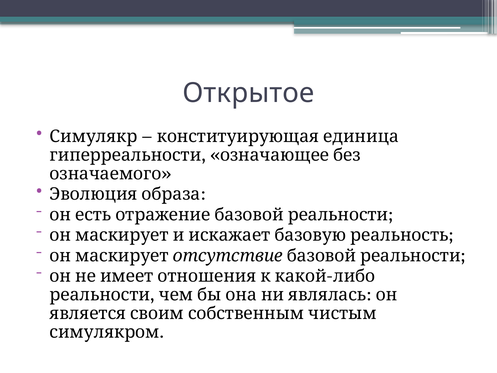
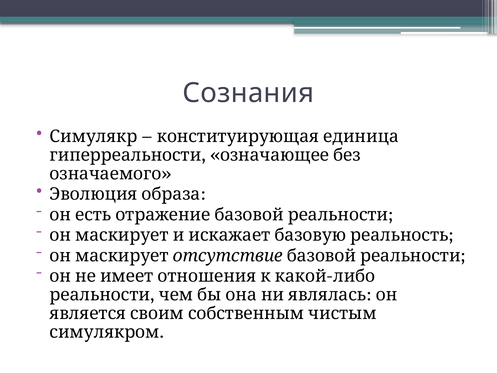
Открытое: Открытое -> Сознания (248, 93)
